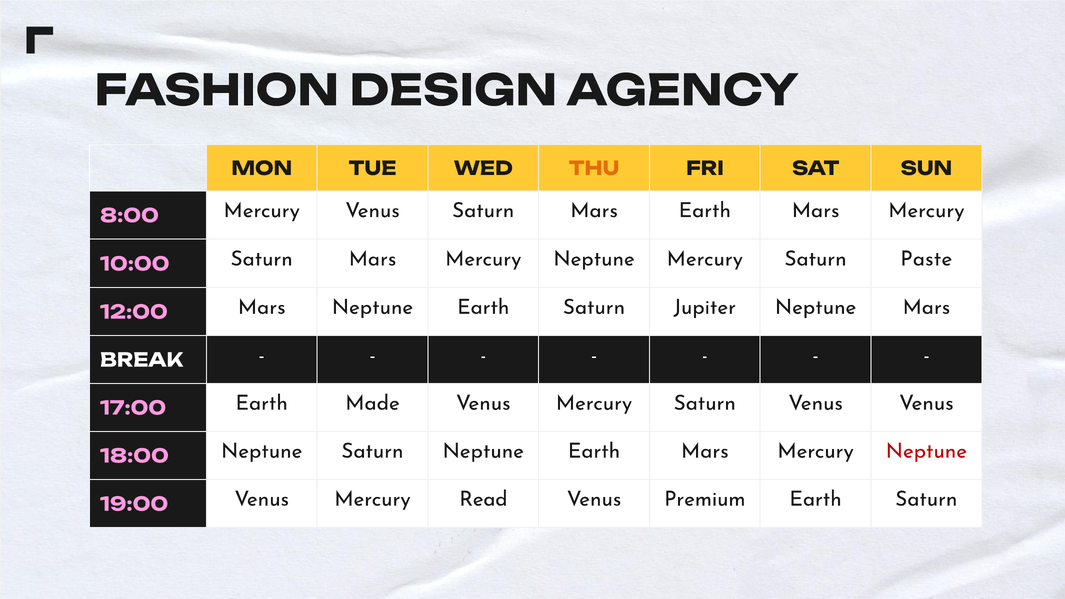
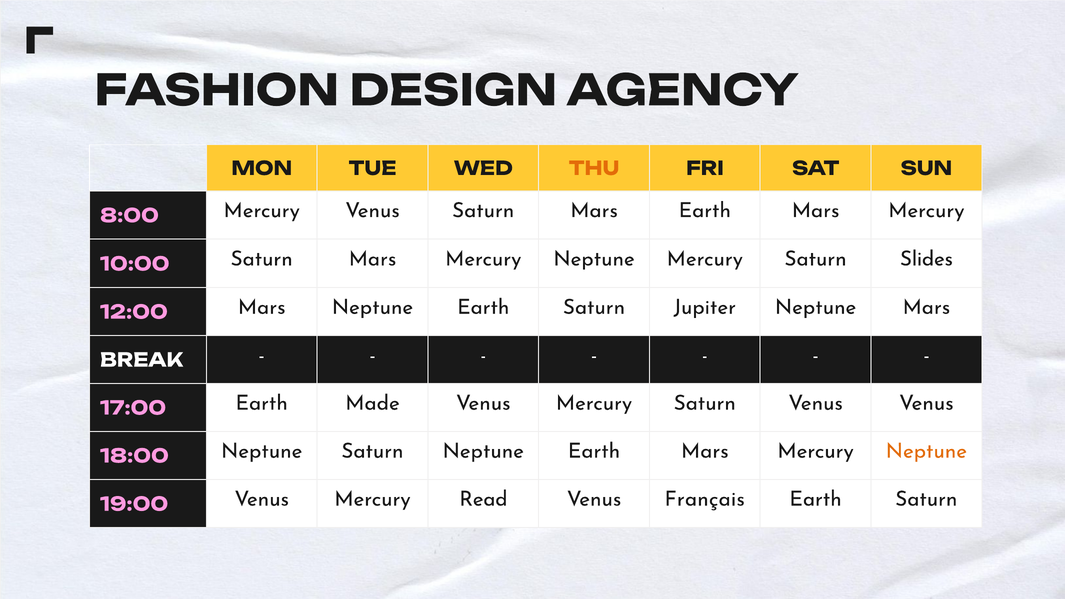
Paste: Paste -> Slides (926, 259)
Neptune colour: red -> orange (926, 451)
Premium: Premium -> Français (705, 499)
